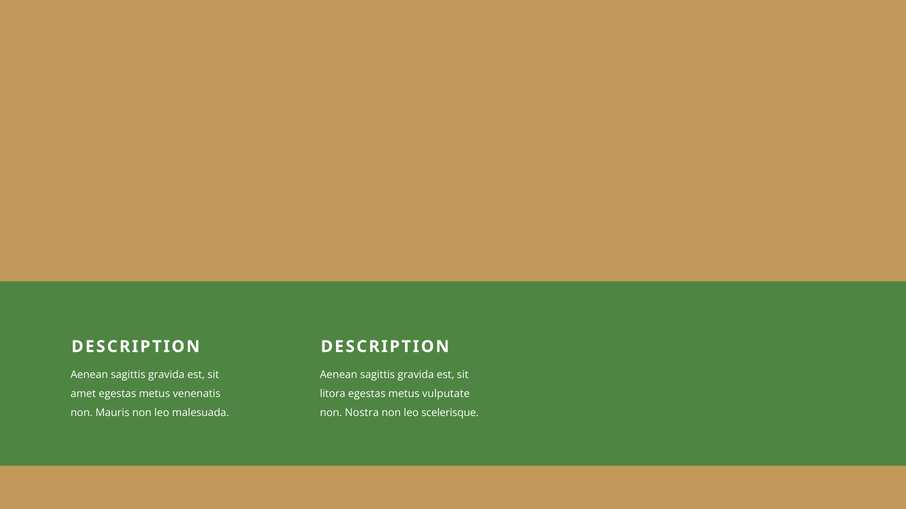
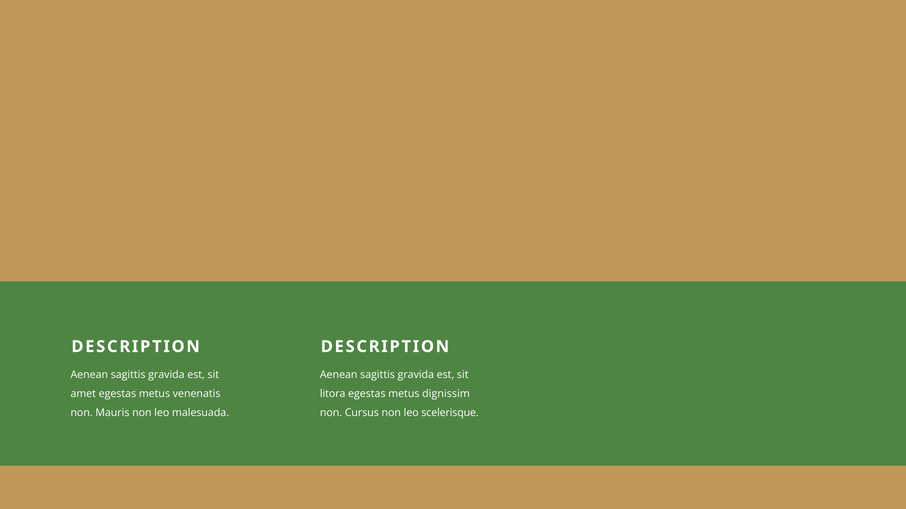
vulputate: vulputate -> dignissim (446, 394)
Nostra: Nostra -> Cursus (362, 413)
